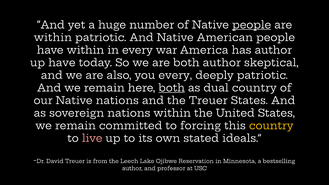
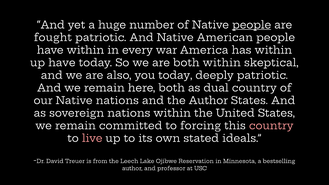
within: within -> fought (53, 38)
has author: author -> within (273, 50)
both author: author -> within (222, 63)
you every: every -> today (175, 75)
both underline: present -> none (172, 88)
the Treuer: Treuer -> Author (208, 101)
country colour: yellow -> pink (271, 126)
